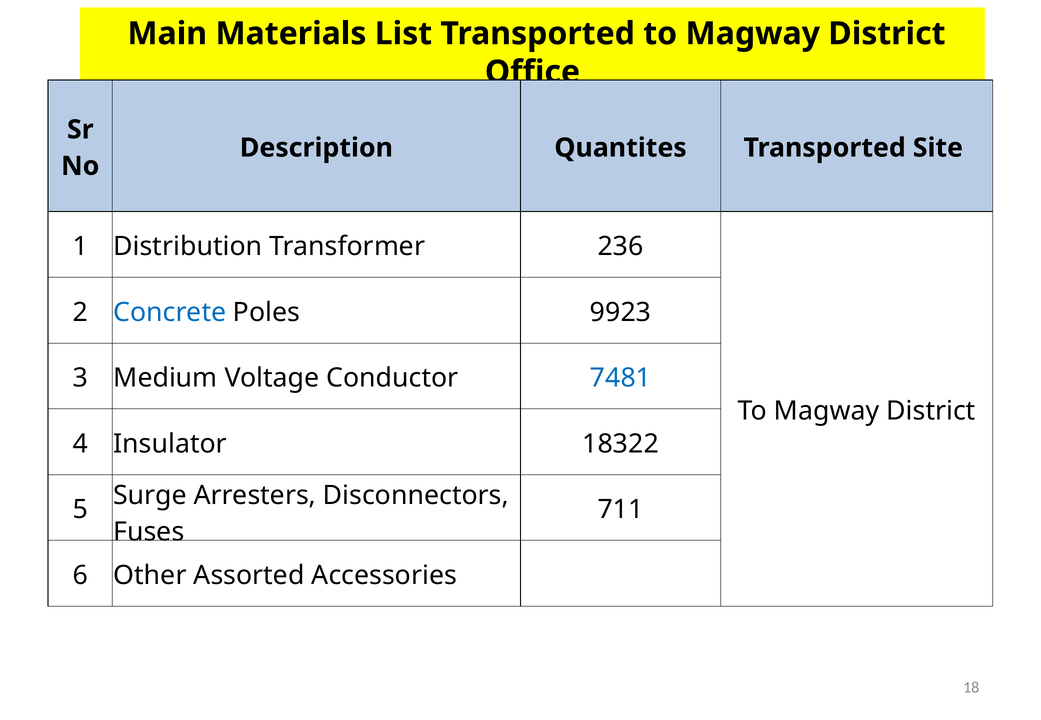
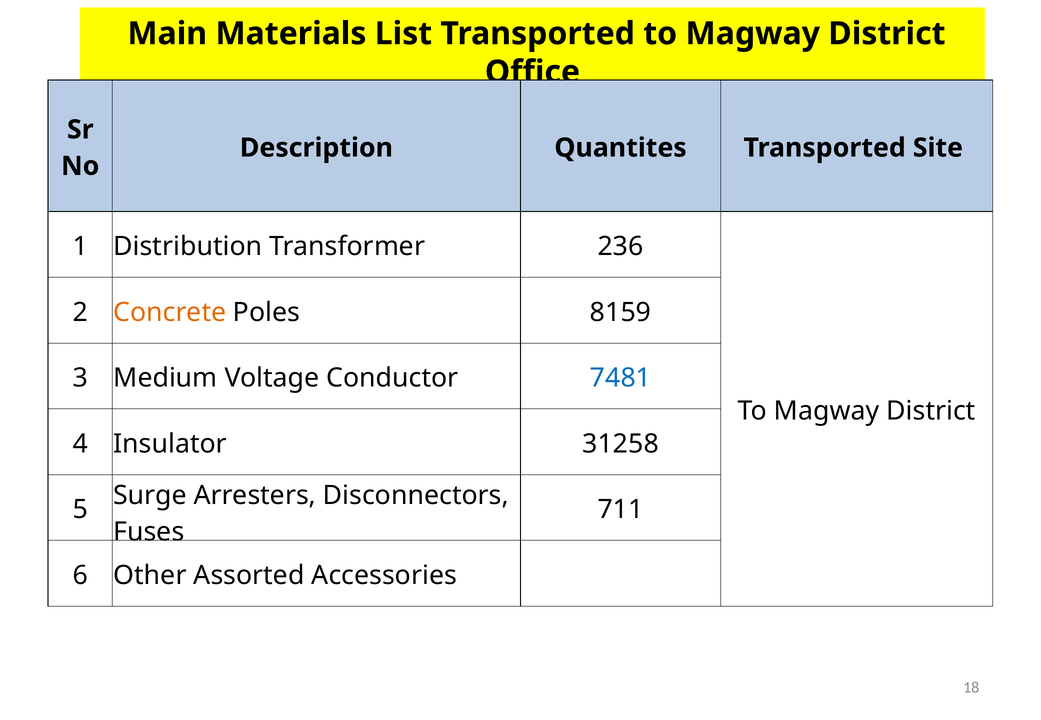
Concrete colour: blue -> orange (170, 313)
9923: 9923 -> 8159 (621, 313)
18322: 18322 -> 31258 (621, 444)
